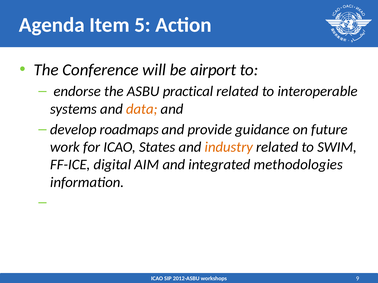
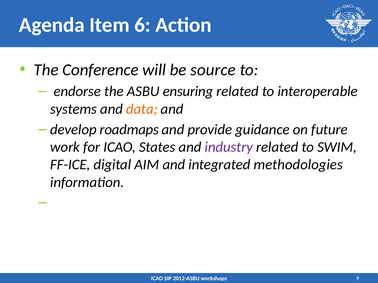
5: 5 -> 6 (143, 25)
airport: airport -> source (213, 70)
practical: practical -> ensuring (188, 92)
industry colour: orange -> purple (229, 147)
